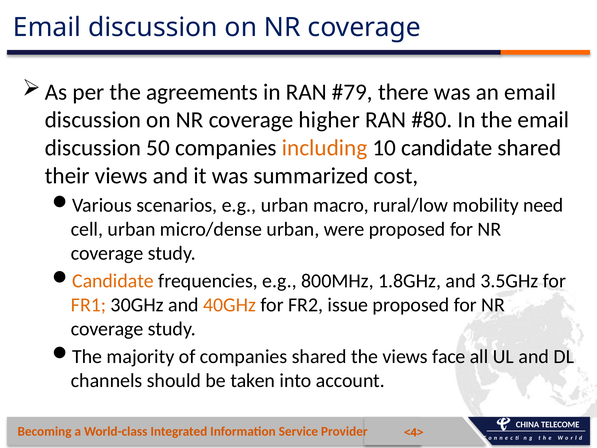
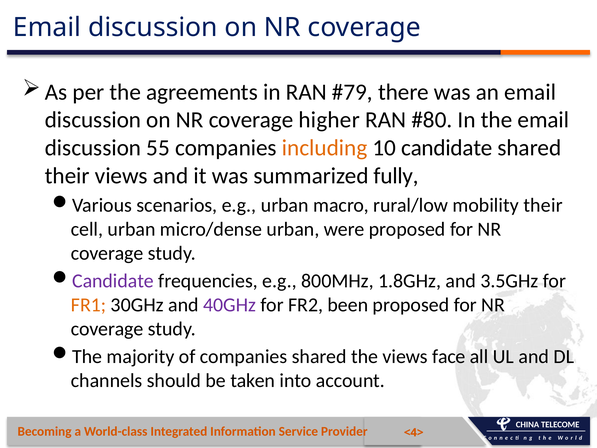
50: 50 -> 55 (158, 148)
cost: cost -> fully (396, 176)
mobility need: need -> their (543, 205)
Candidate colour: orange -> purple (113, 281)
40GHz colour: orange -> purple (230, 305)
issue: issue -> been (348, 305)
